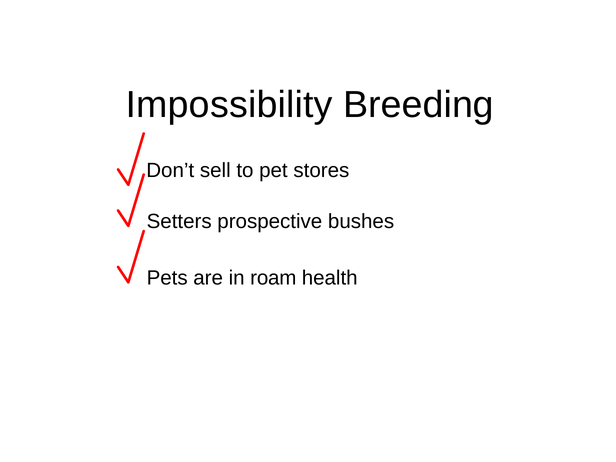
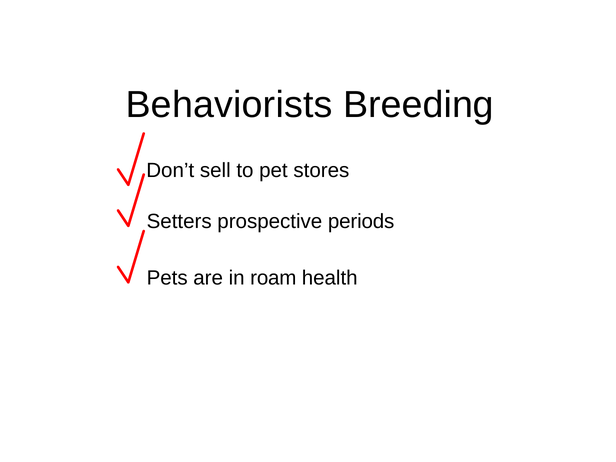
Impossibility: Impossibility -> Behaviorists (229, 105)
bushes: bushes -> periods (361, 222)
